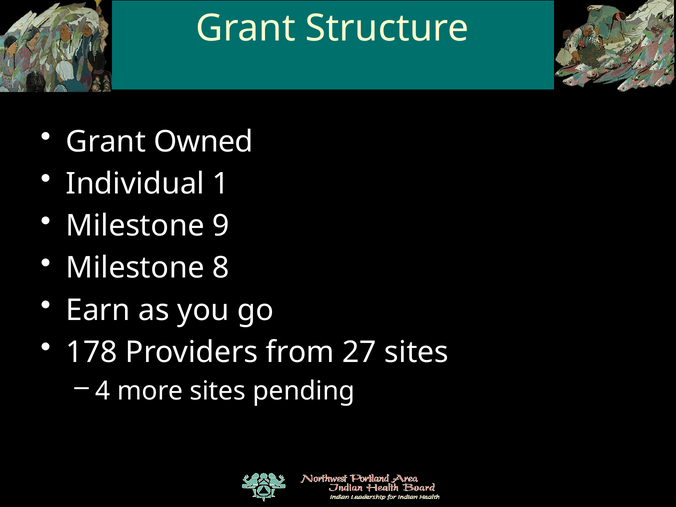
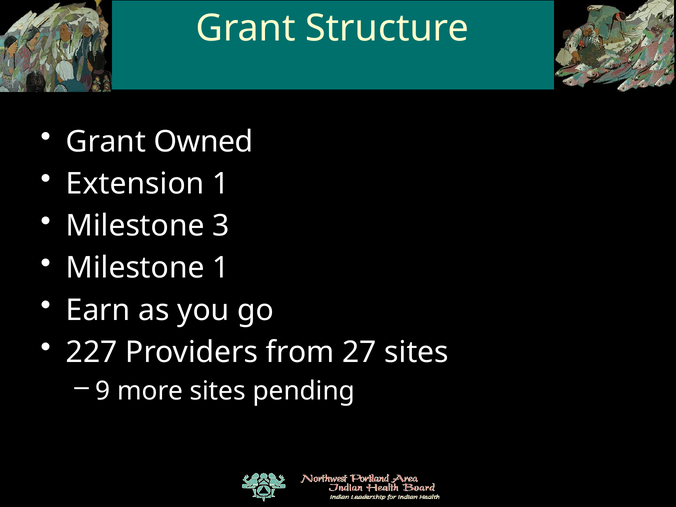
Individual: Individual -> Extension (135, 184)
9: 9 -> 3 (221, 226)
Milestone 8: 8 -> 1 (221, 268)
178: 178 -> 227 (92, 352)
4: 4 -> 9 (103, 391)
